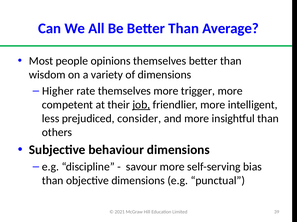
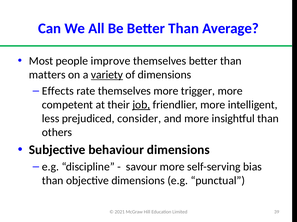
opinions: opinions -> improve (111, 61)
wisdom: wisdom -> matters (47, 75)
variety underline: none -> present (107, 75)
Higher: Higher -> Effects (58, 91)
